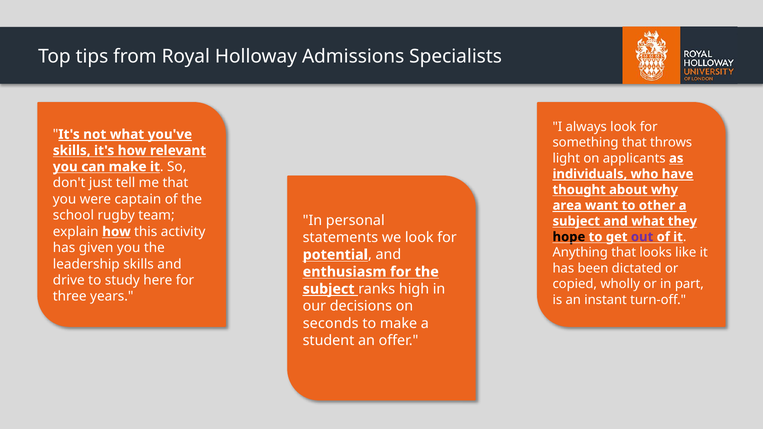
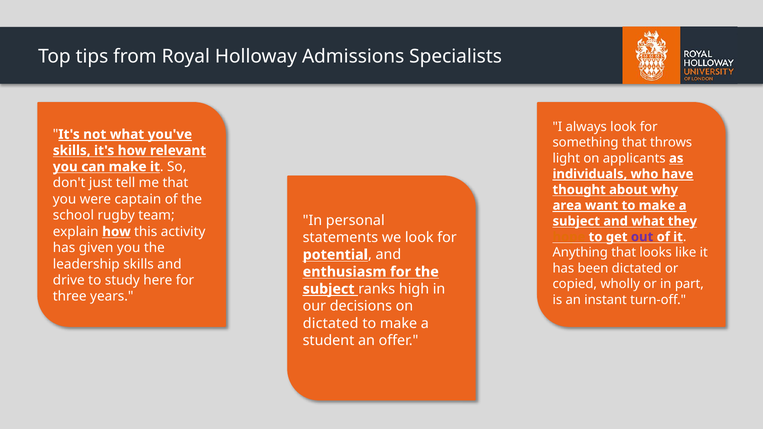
want to other: other -> make (657, 206)
hope colour: black -> orange (569, 237)
seconds: seconds -> dictated (331, 323)
